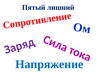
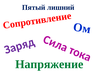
Напряжение colour: blue -> green (49, 64)
